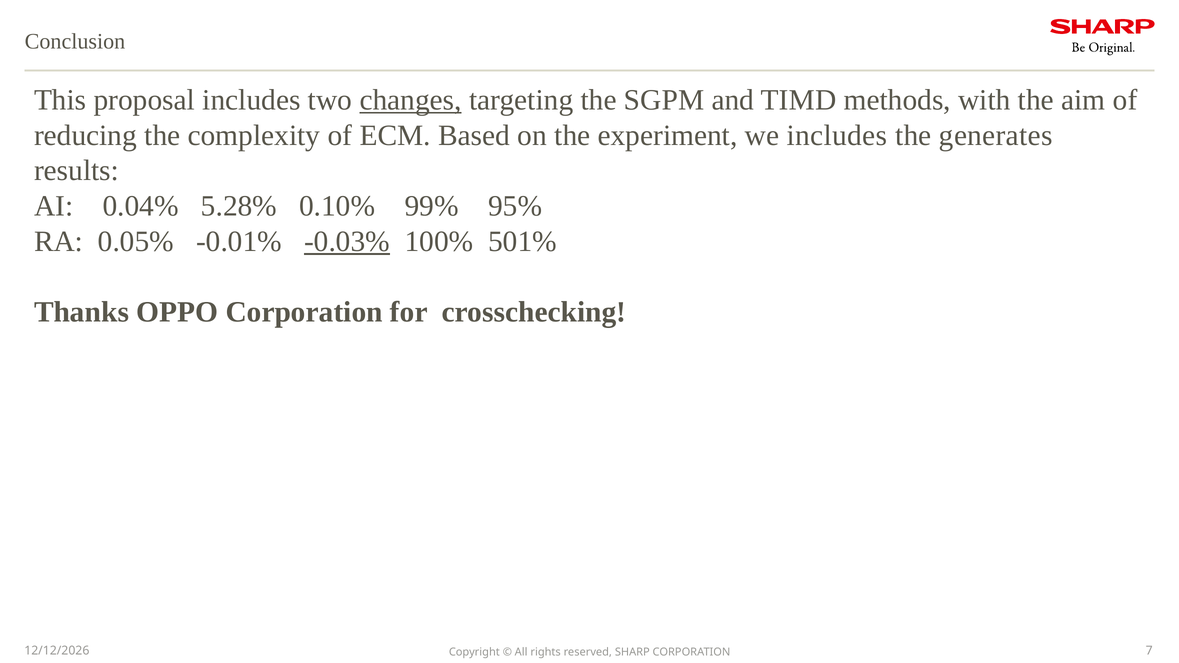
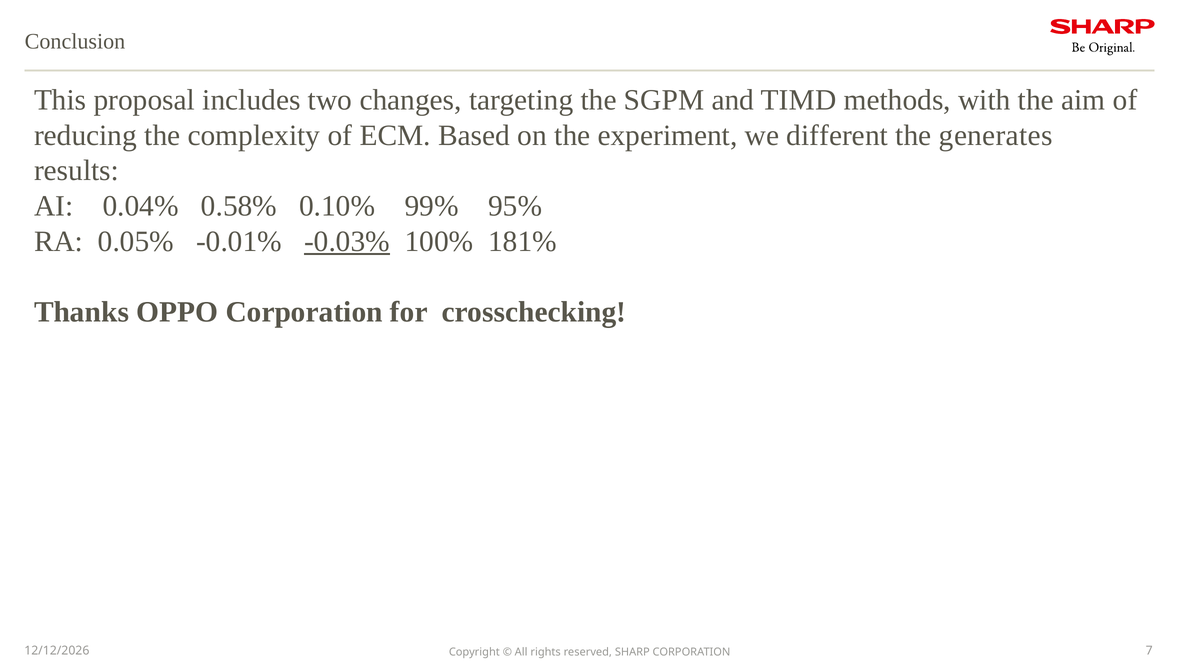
changes underline: present -> none (411, 100)
we includes: includes -> different (837, 135)
5.28%: 5.28% -> 0.58% (239, 206)
501%: 501% -> 181% (523, 241)
